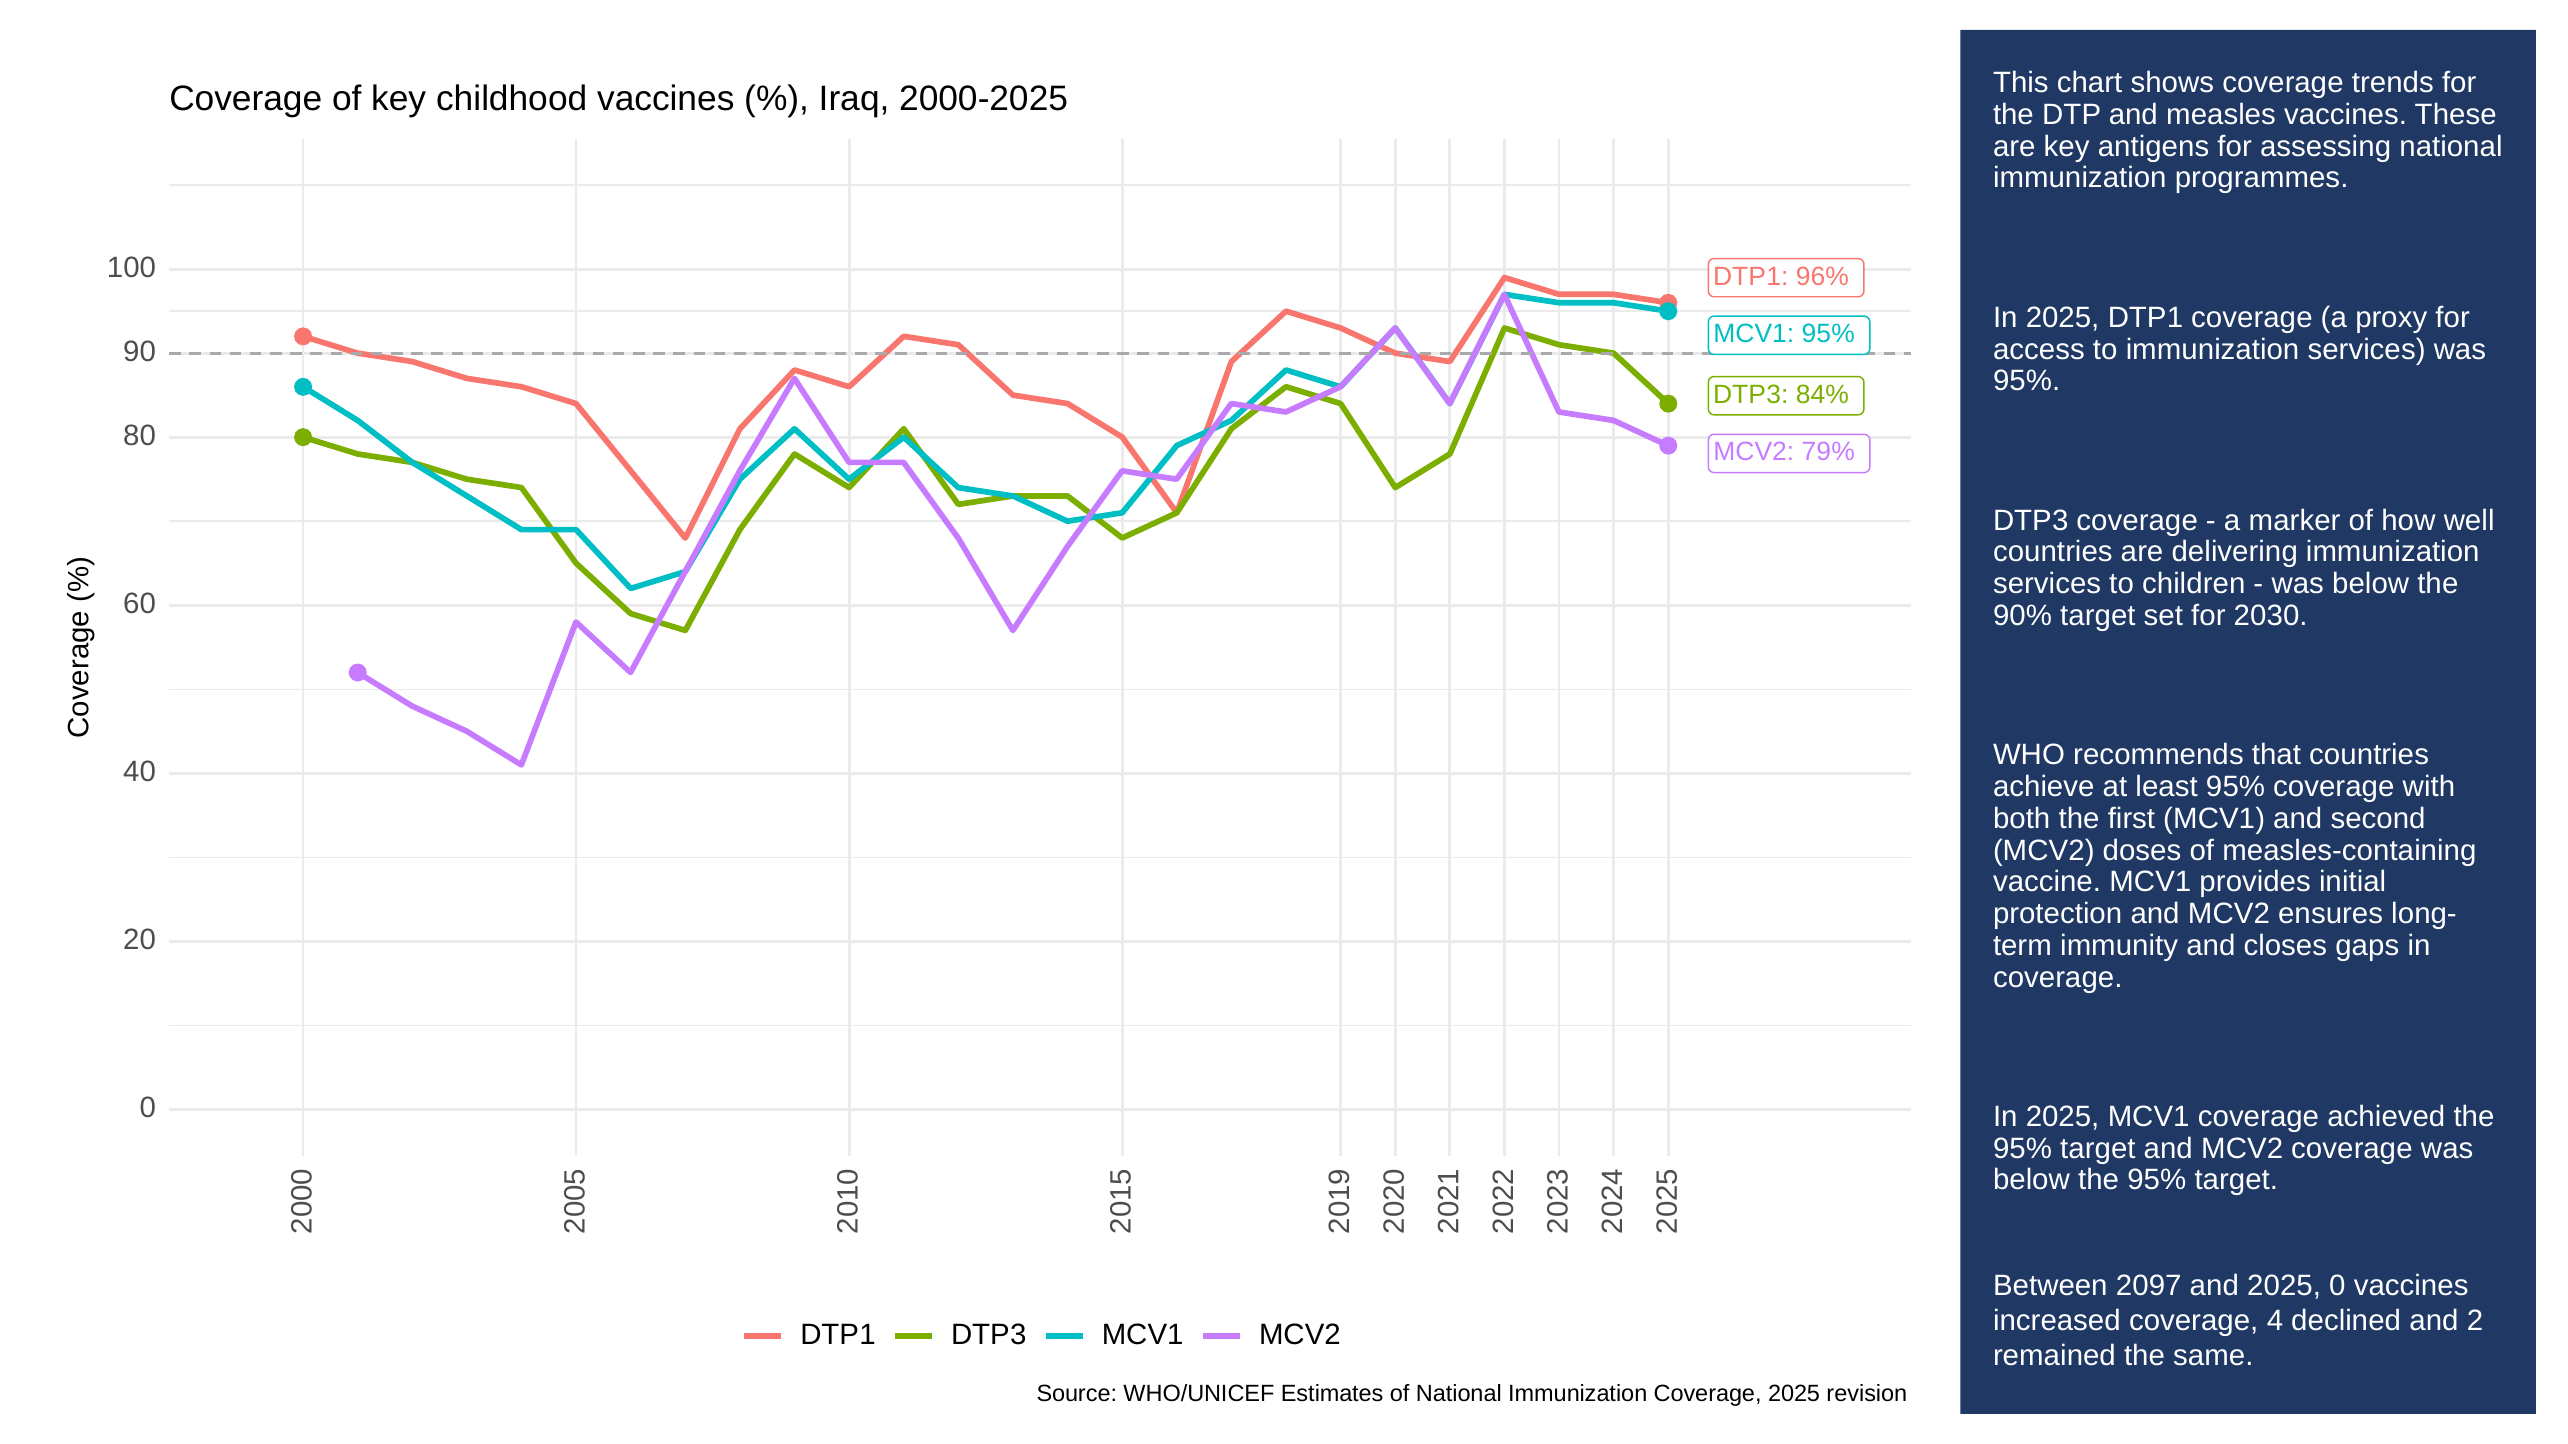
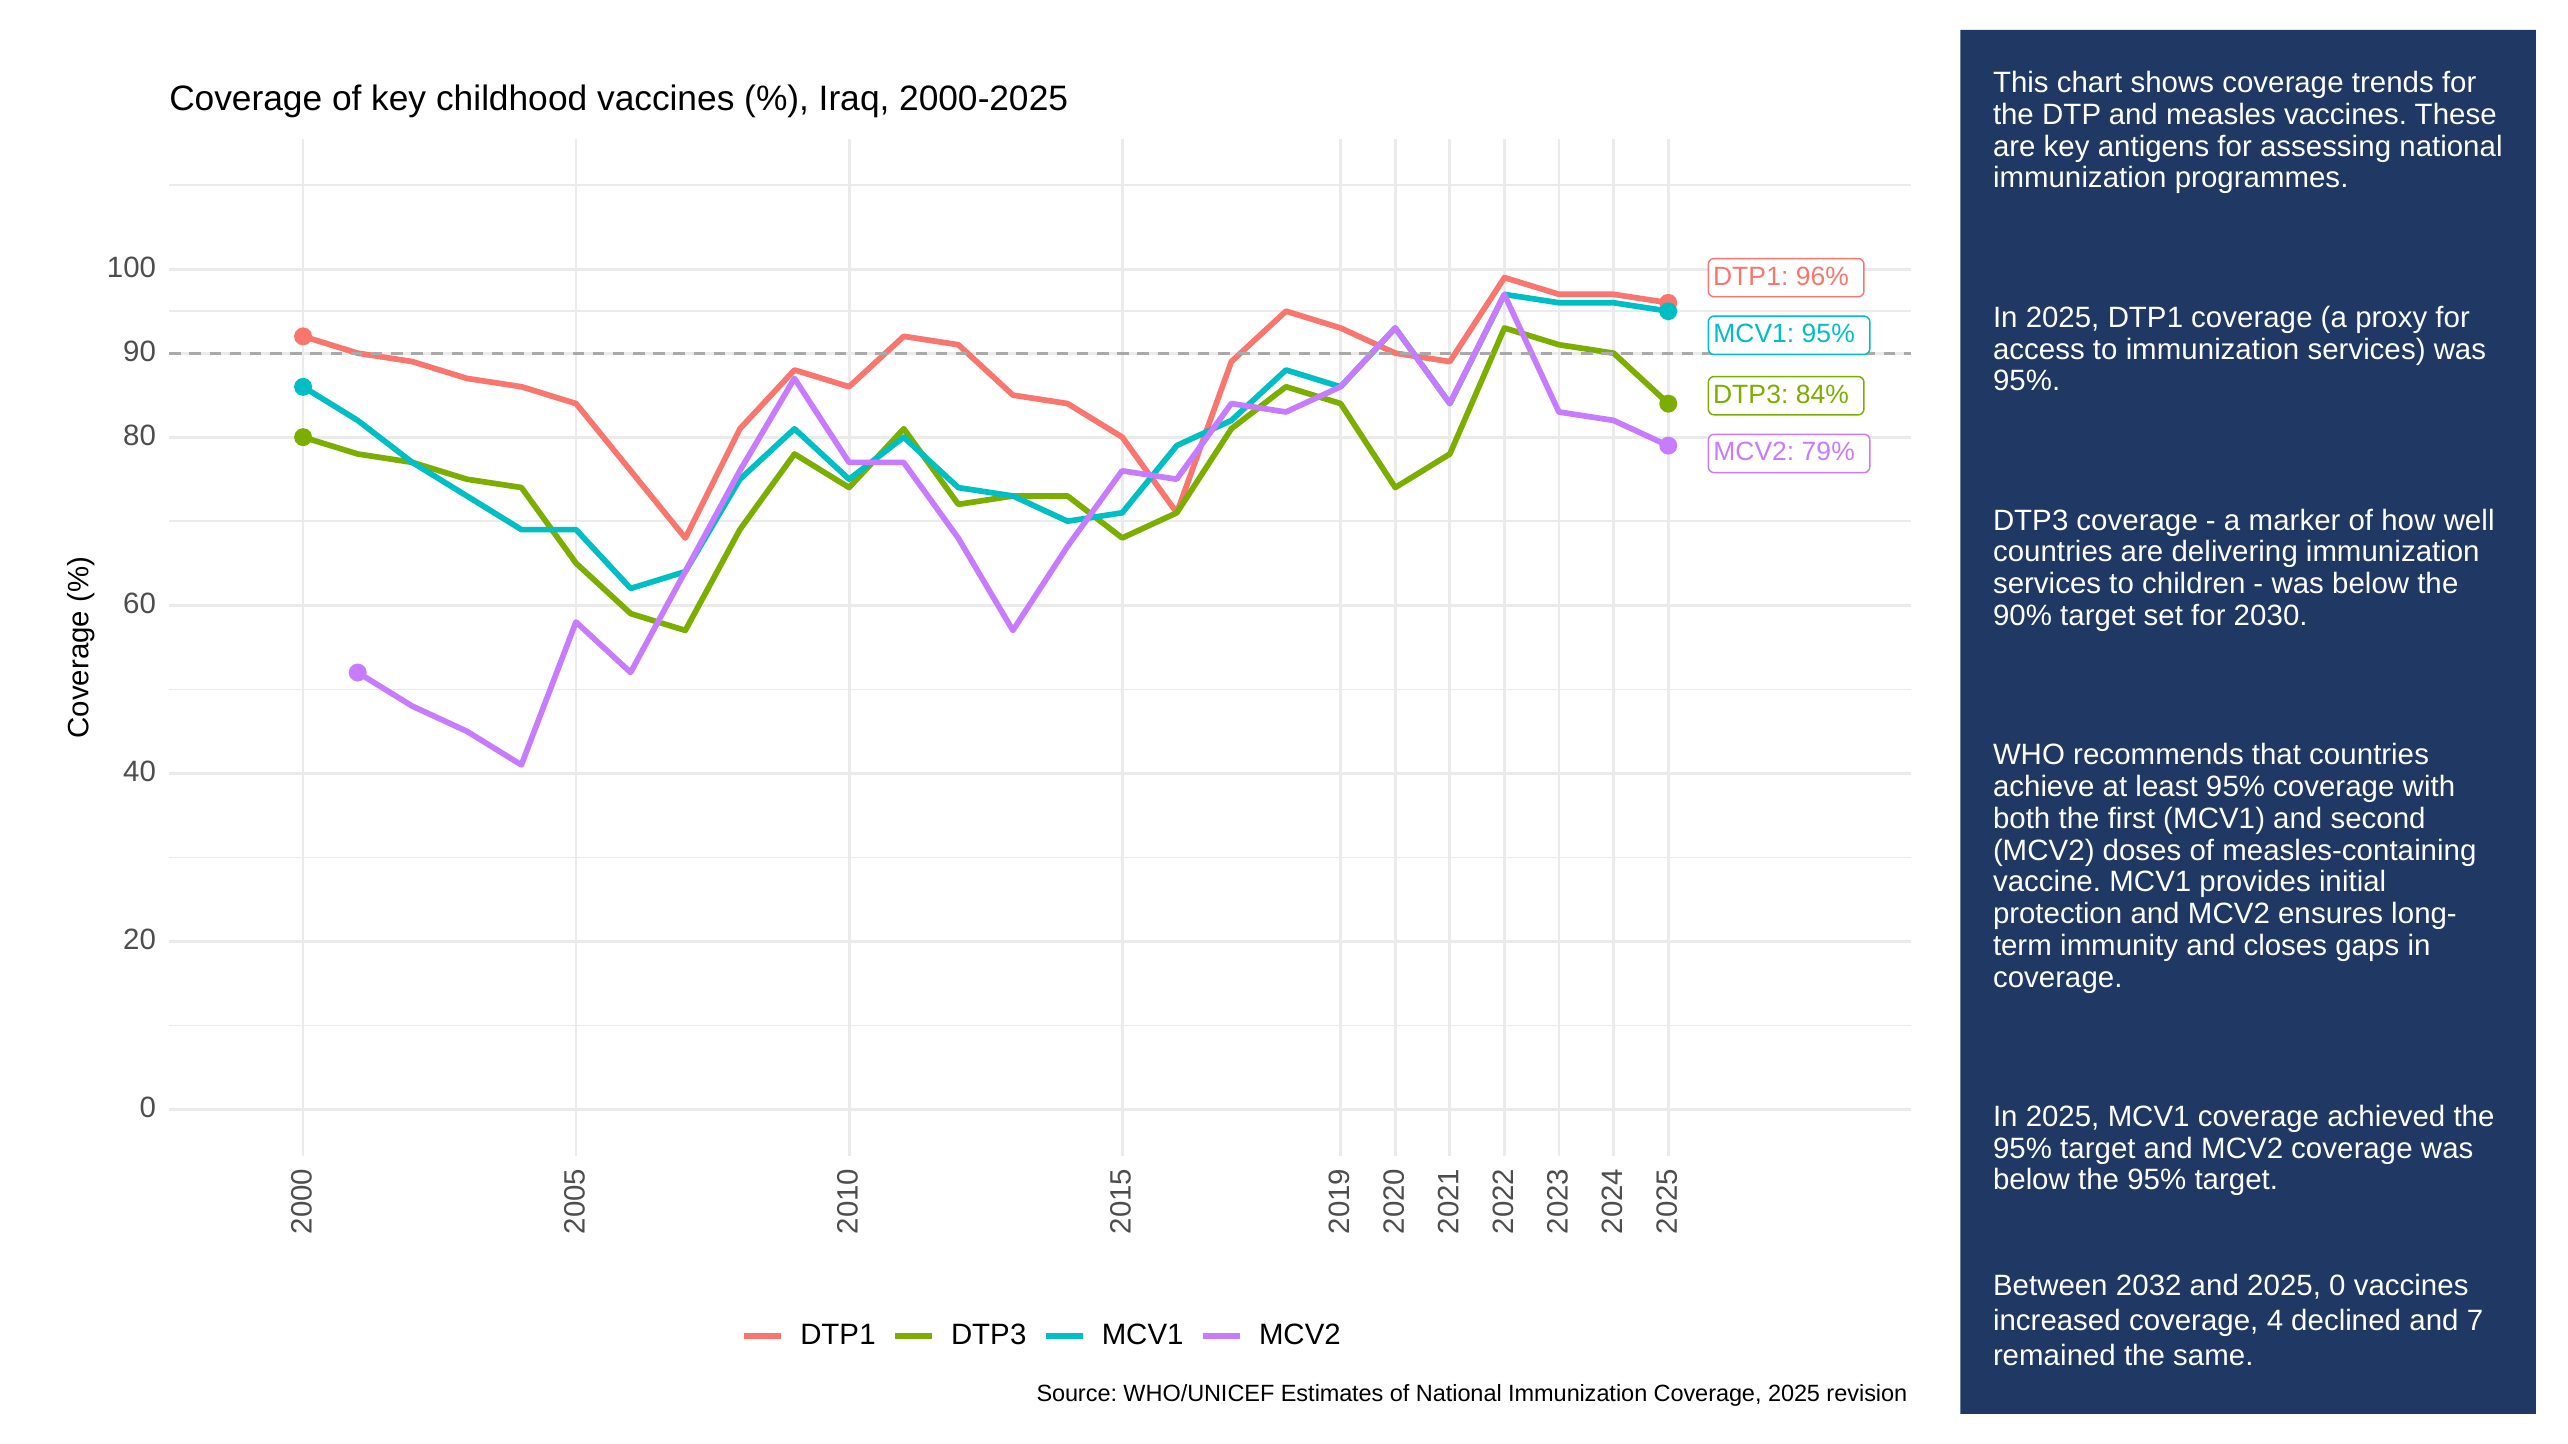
2097: 2097 -> 2032 (2149, 1286)
and 2: 2 -> 7 (2475, 1321)
